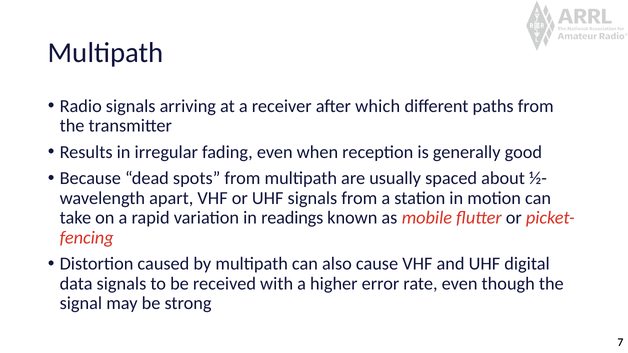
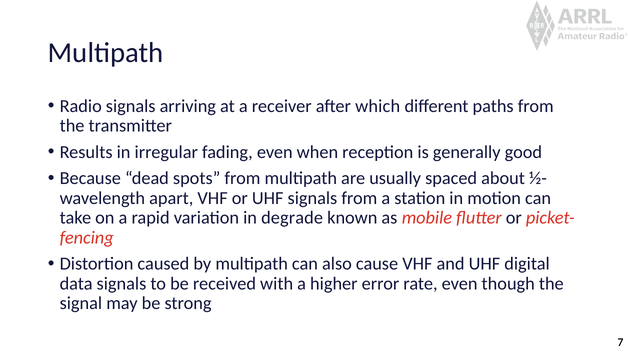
readings: readings -> degrade (292, 218)
